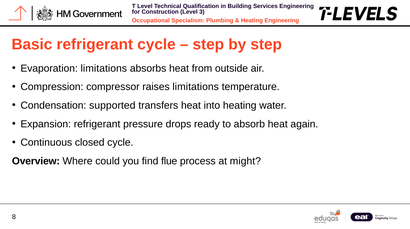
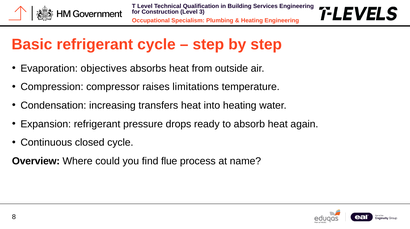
Evaporation limitations: limitations -> objectives (104, 68)
supported: supported -> increasing (112, 105)
might: might -> name (245, 161)
